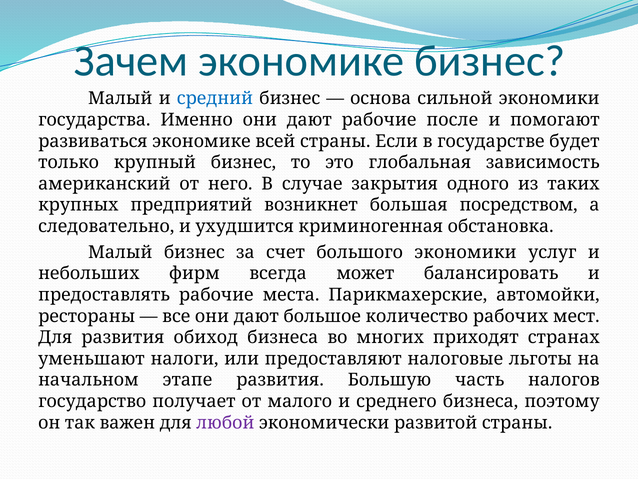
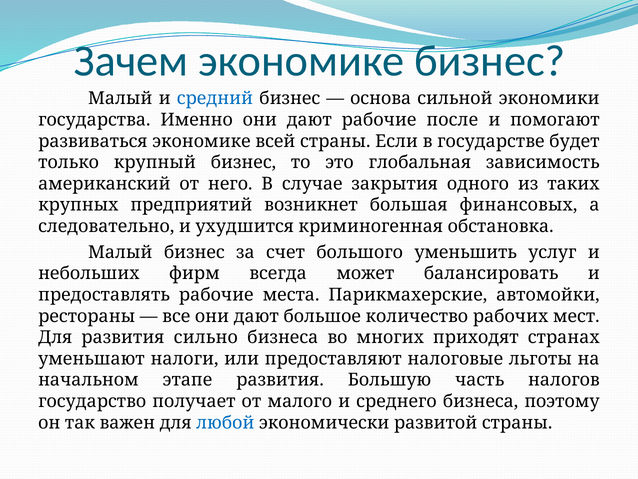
посредством: посредством -> финансовых (518, 205)
большого экономики: экономики -> уменьшить (466, 252)
обиход: обиход -> сильно (206, 337)
любой colour: purple -> blue (225, 422)
